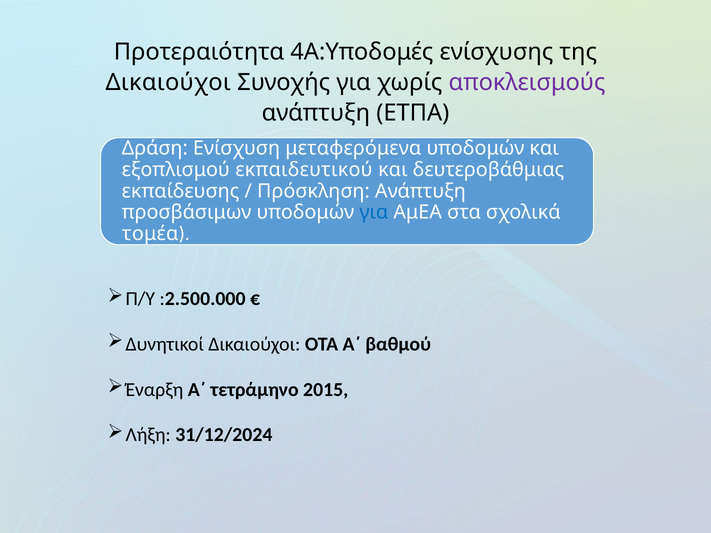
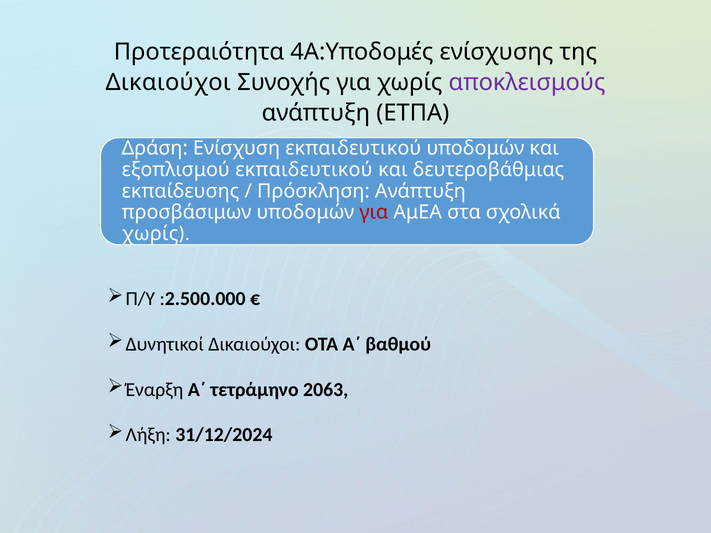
Ενίσχυση μεταφερόμενα: μεταφερόμενα -> εκπαιδευτικού (353, 149)
για colour: blue -> red (374, 213)
τομέα: τομέα -> χωρίς (150, 234)
2015: 2015 -> 2063 (326, 390)
